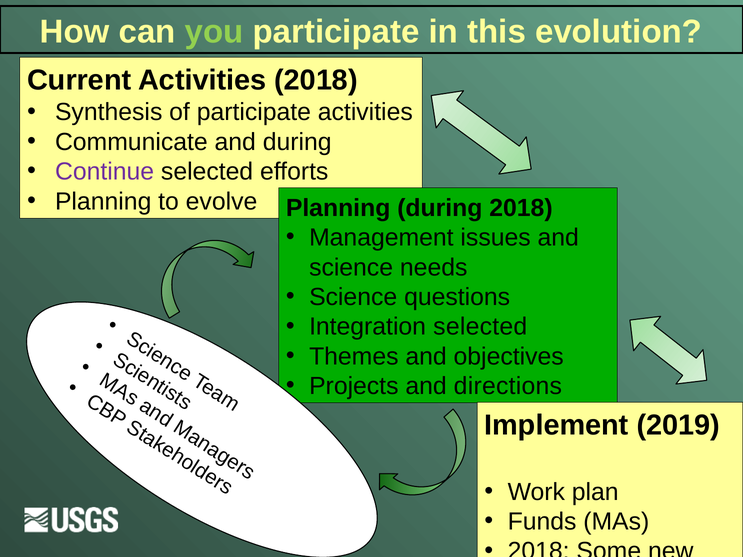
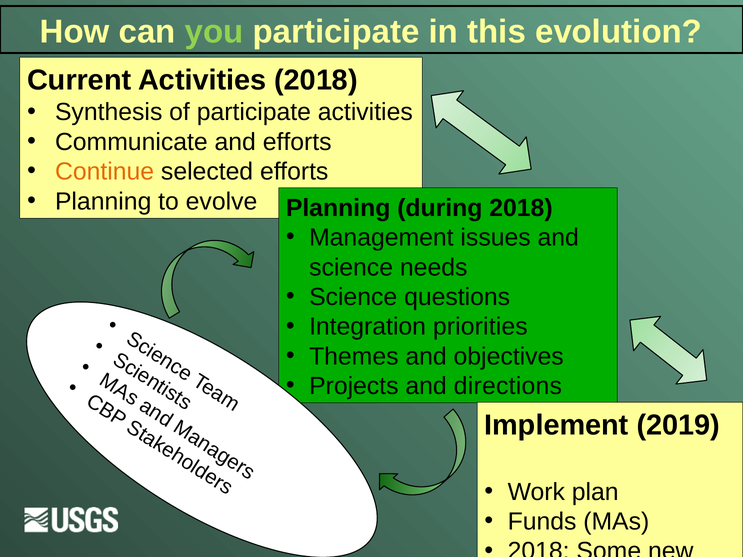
and during: during -> efforts (297, 142)
Continue colour: purple -> orange (105, 172)
selected: selected -> priorities (480, 327)
